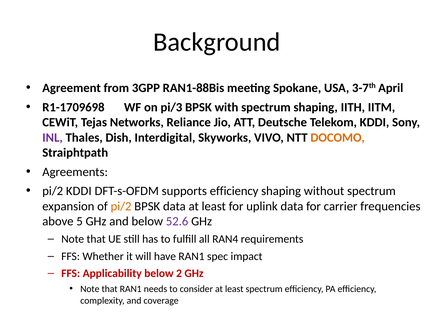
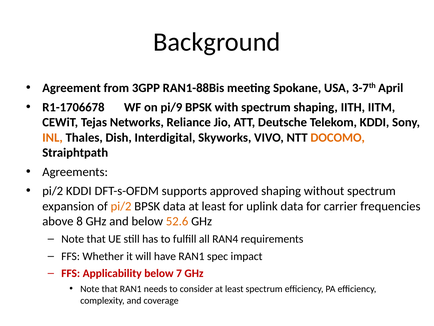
R1-1709698: R1-1709698 -> R1-1706678 (73, 107)
pi/3: pi/3 -> pi/9 (171, 107)
INL colour: purple -> orange (53, 137)
supports efficiency: efficiency -> approved (234, 191)
5: 5 -> 8 (80, 221)
52.6 colour: purple -> orange (177, 221)
2: 2 -> 7 (179, 273)
